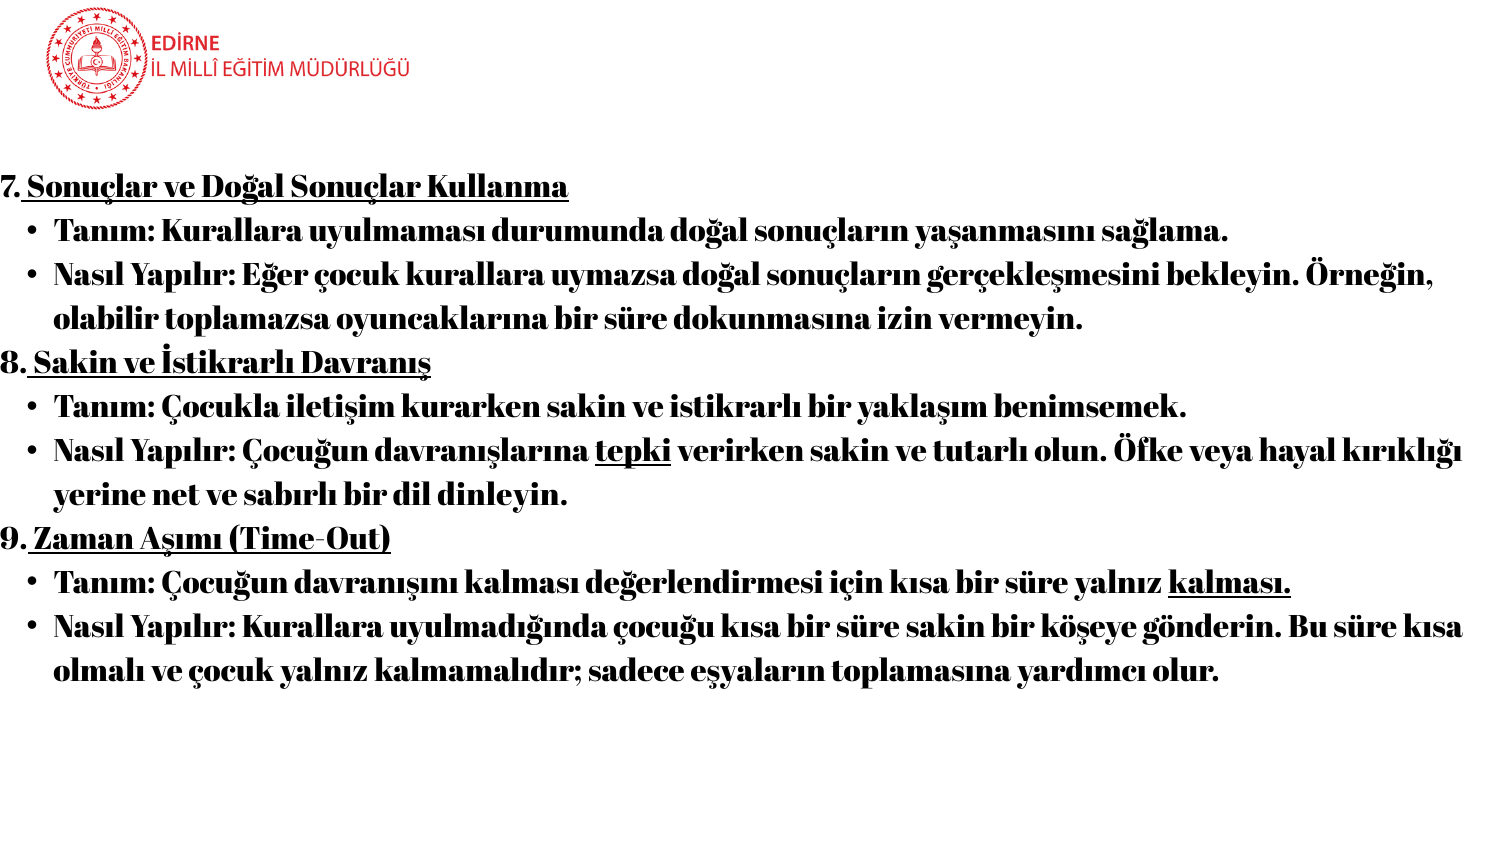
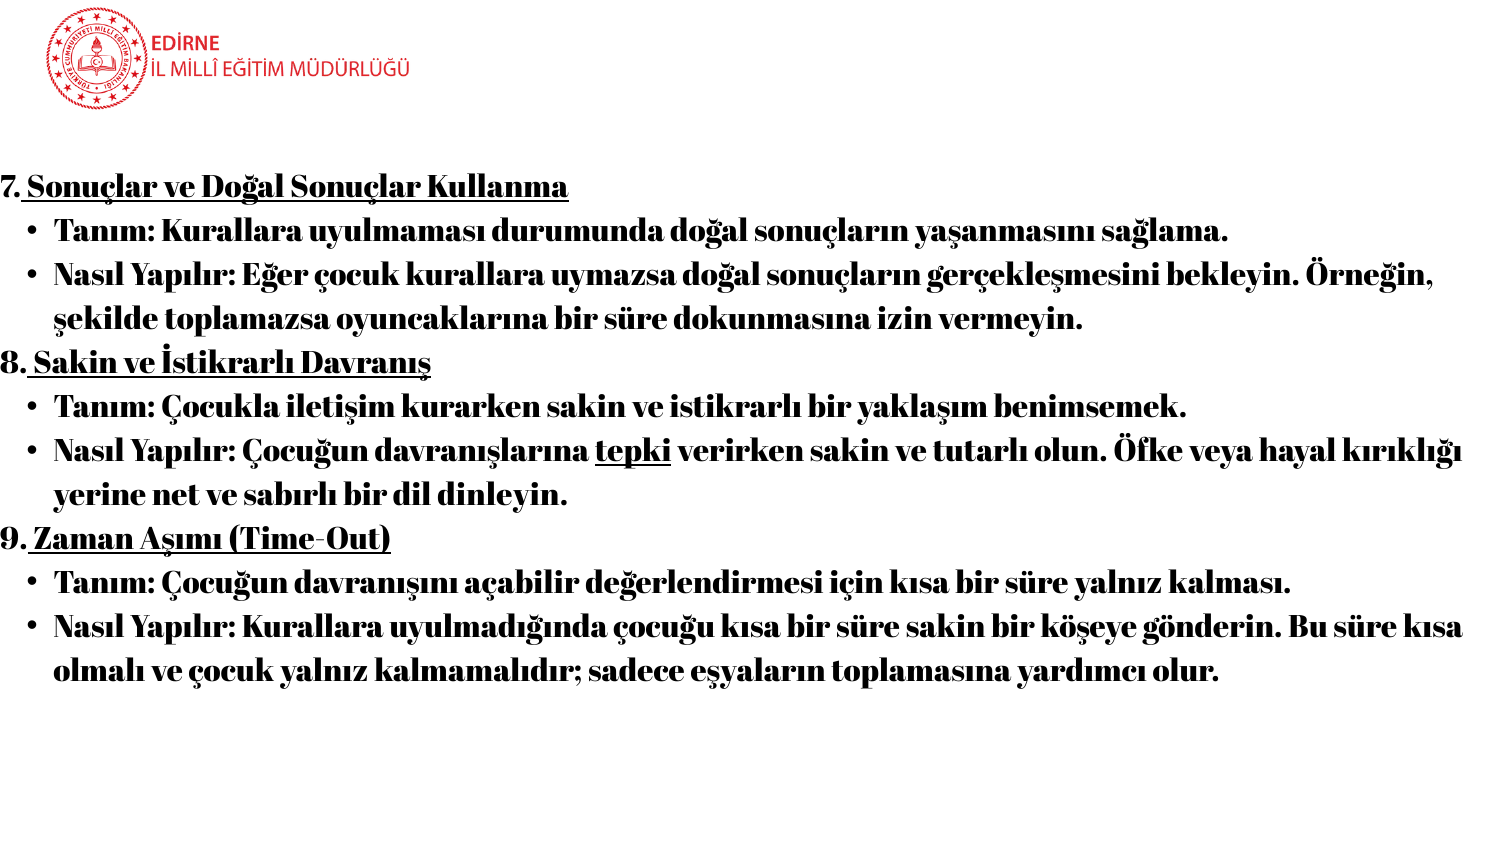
olabilir: olabilir -> şekilde (106, 319)
davranışını kalması: kalması -> açabilir (522, 583)
kalması underline: present -> none (1230, 583)
